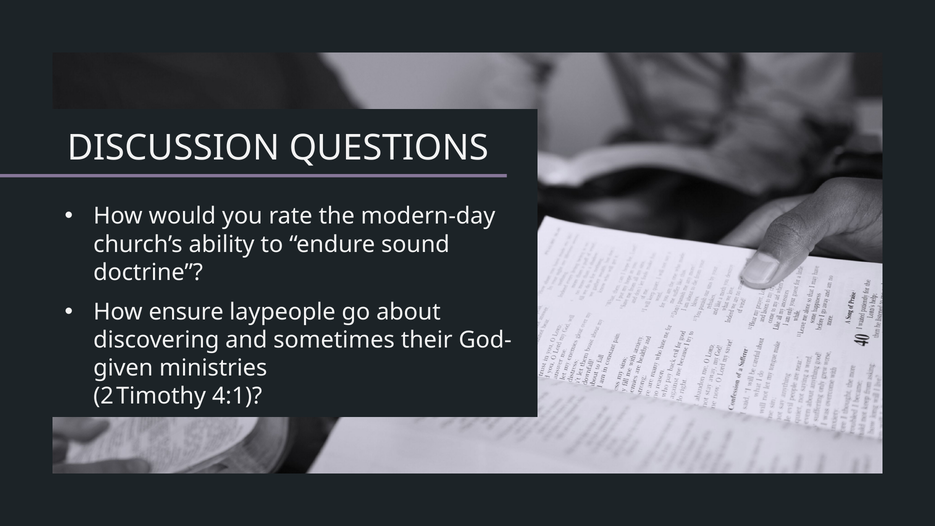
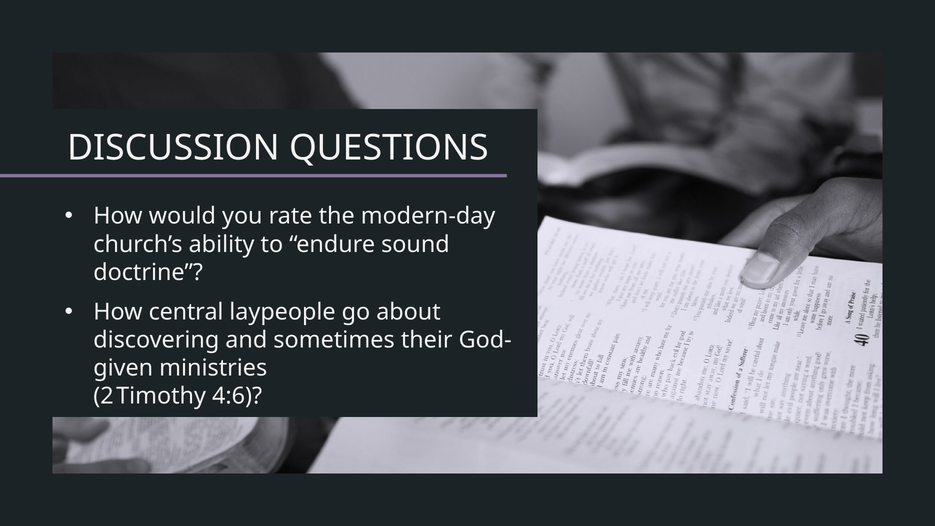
ensure: ensure -> central (186, 312)
4:1: 4:1 -> 4:6 (237, 396)
